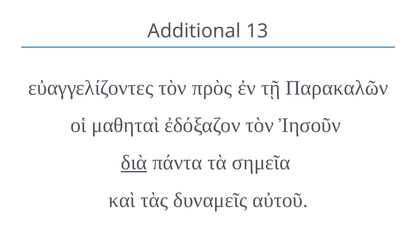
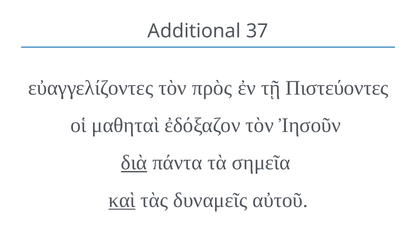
13: 13 -> 37 (257, 31)
Παρακαλῶν: Παρακαλῶν -> Πιστεύοντες (337, 88)
καὶ underline: none -> present (122, 200)
